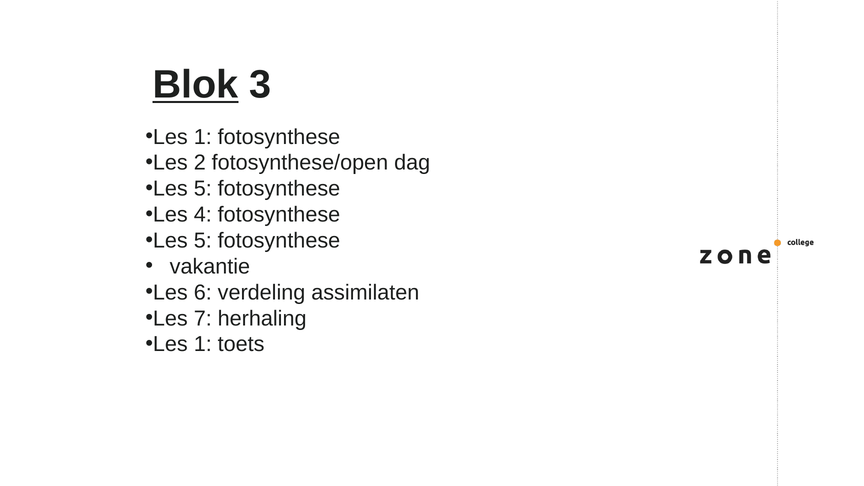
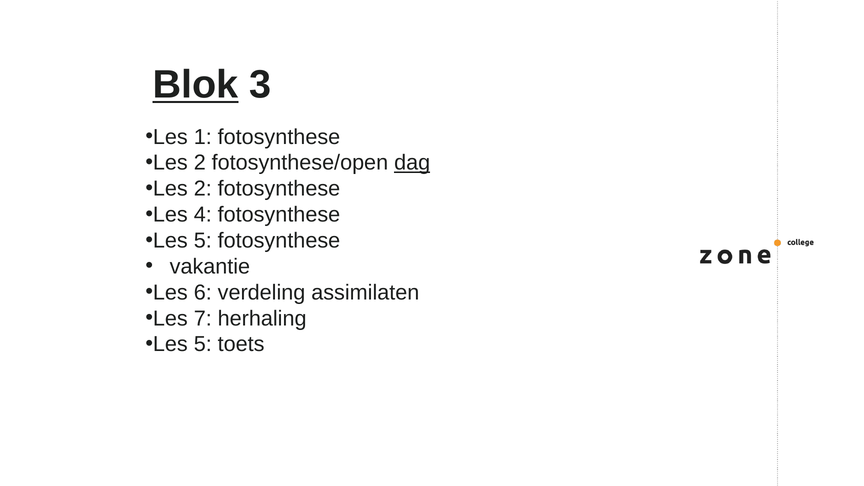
dag underline: none -> present (412, 163)
5: 5 -> 2 (203, 189)
1: 1 -> 5 (203, 344)
